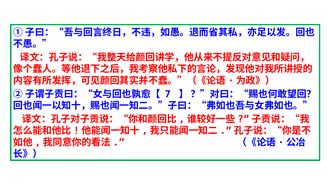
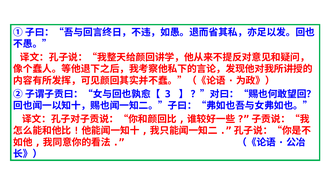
7: 7 -> 3 (168, 94)
